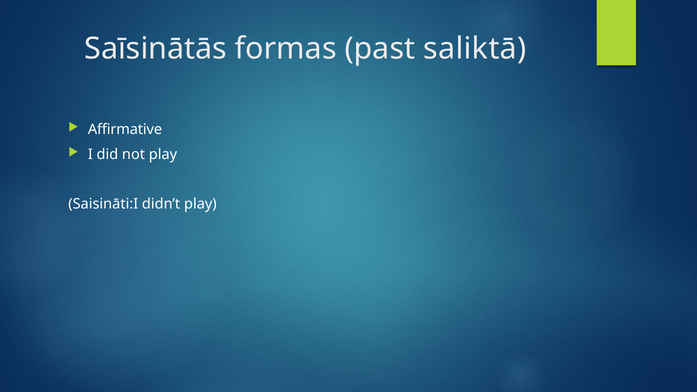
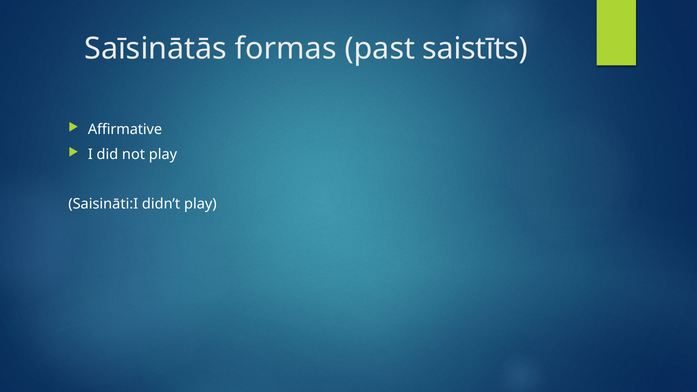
saliktā: saliktā -> saistīts (475, 49)
